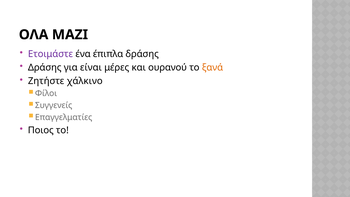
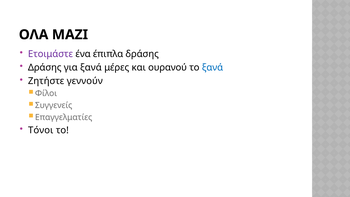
για είναι: είναι -> ξανά (91, 67)
ξανά colour: orange -> blue (212, 67)
χάλκινο: χάλκινο -> γεννούν (85, 81)
Ποιος: Ποιος -> Τόνοι (41, 130)
